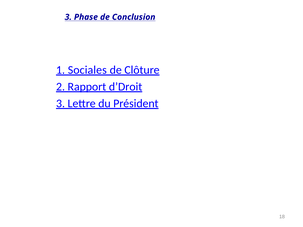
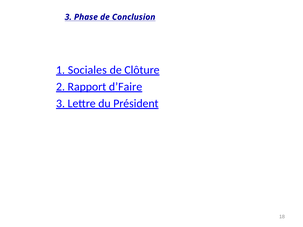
d’Droit: d’Droit -> d’Faire (126, 87)
